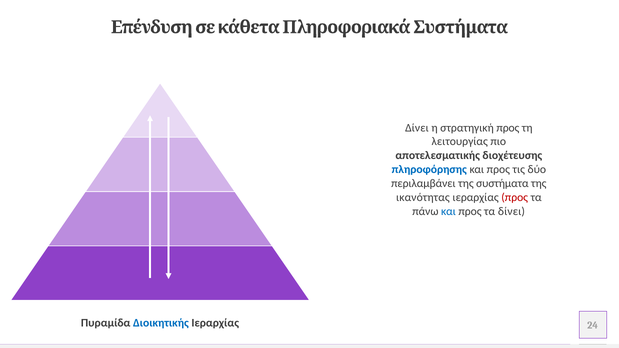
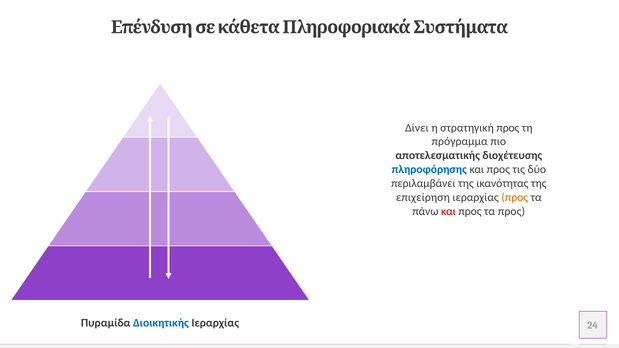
λειτουργίας: λειτουργίας -> πρόγραμμα (460, 142)
συστήματα: συστήματα -> ικανότητας (502, 184)
ικανότητας: ικανότητας -> επιχείρηση (423, 197)
προς colour: red -> orange (515, 197)
και colour: blue -> red (448, 211)
τα δίνει: δίνει -> προς (511, 211)
